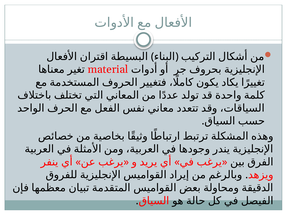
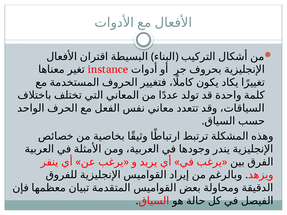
material: material -> instance (108, 69)
